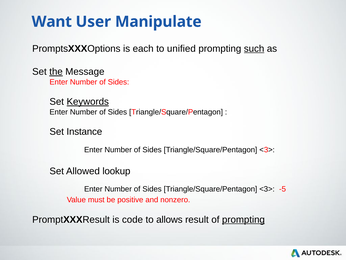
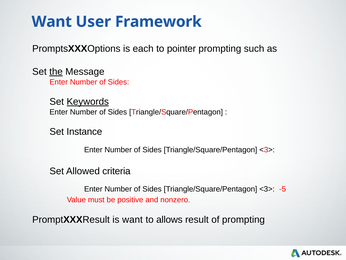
Manipulate: Manipulate -> Framework (158, 22)
unified: unified -> pointer (181, 49)
such underline: present -> none (254, 49)
lookup: lookup -> criteria (116, 171)
is code: code -> want (132, 219)
prompting underline: present -> none (243, 219)
